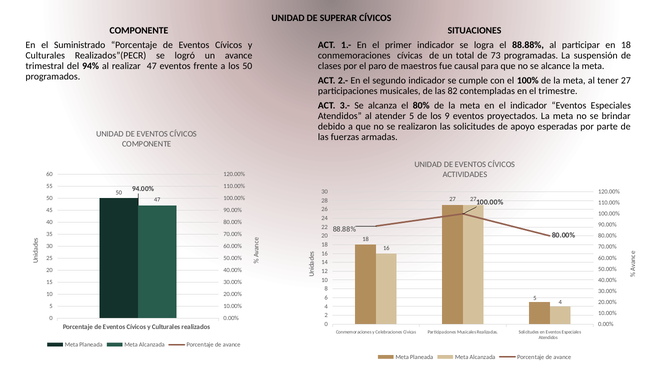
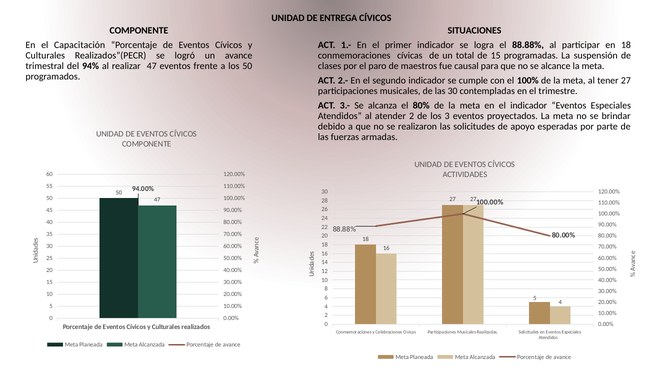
SUPERAR: SUPERAR -> ENTREGA (338, 18)
Suministrado: Suministrado -> Capacitación (80, 45)
de 73: 73 -> 15 (496, 55)
las 82: 82 -> 30 (453, 91)
atender 5: 5 -> 2 (412, 116)
9: 9 -> 3 (447, 116)
